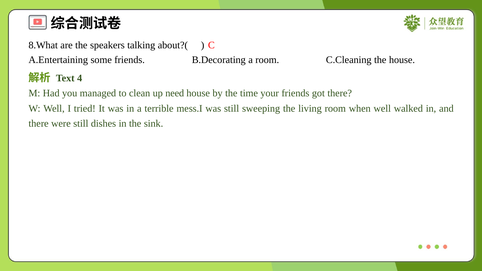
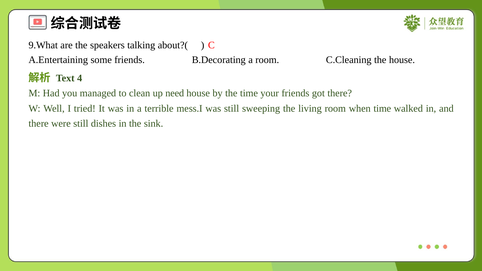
8.What: 8.What -> 9.What (43, 45)
when well: well -> time (382, 108)
